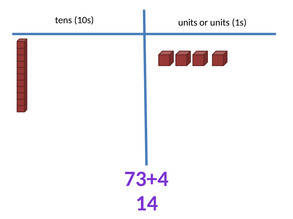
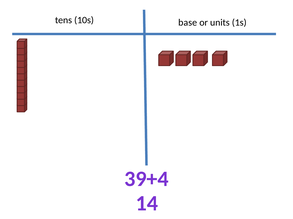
10s units: units -> base (188, 23)
73+4: 73+4 -> 39+4 (146, 179)
